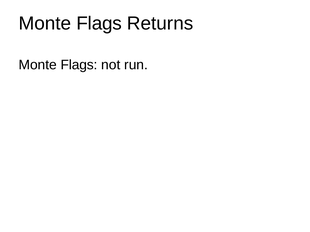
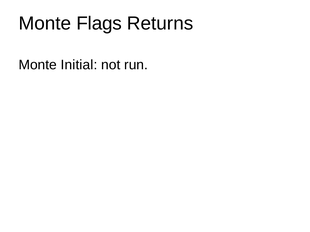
Flags: Flags -> Initial (79, 65)
